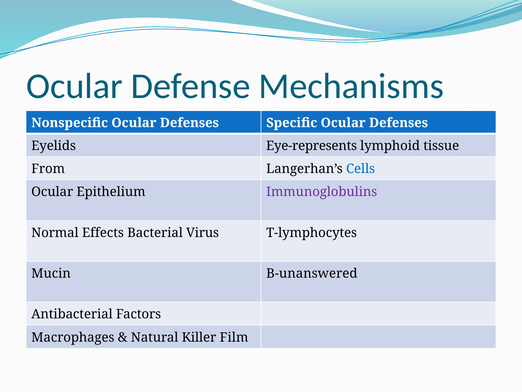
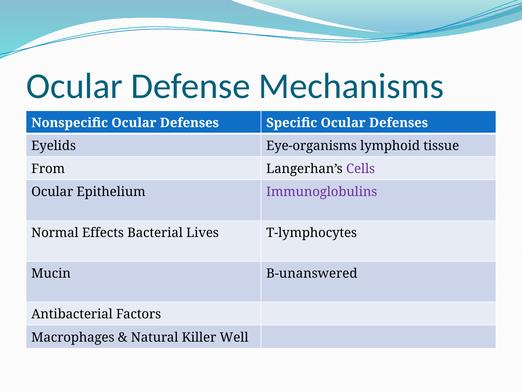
Eye-represents: Eye-represents -> Eye-organisms (312, 146)
Cells colour: blue -> purple (361, 169)
Virus: Virus -> Lives (202, 232)
Film: Film -> Well (234, 337)
